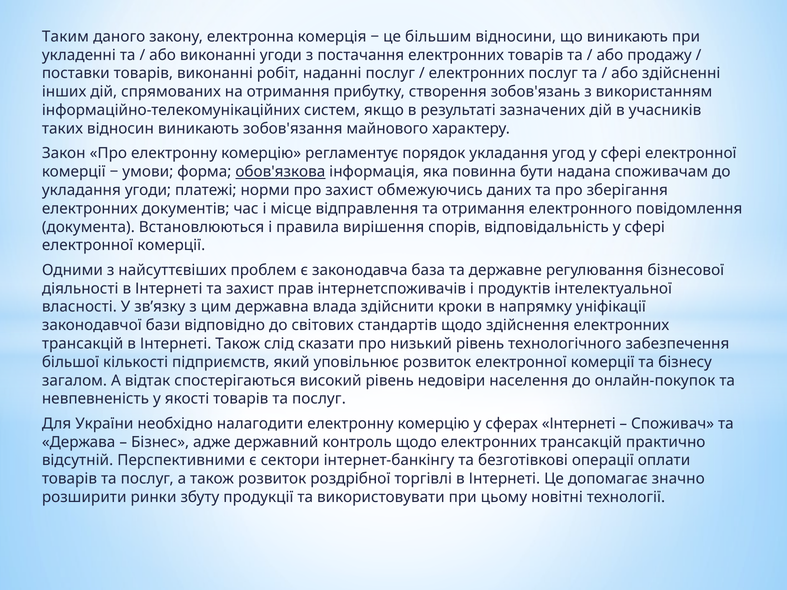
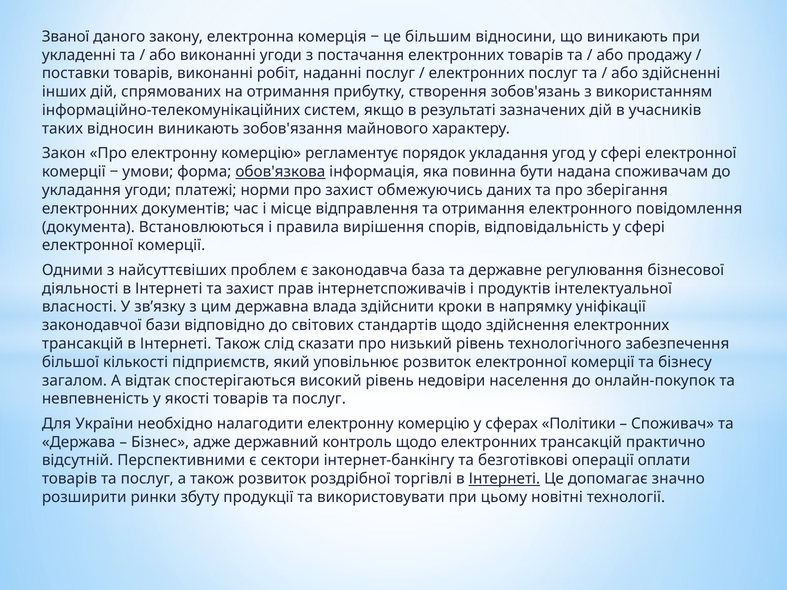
Таким: Таким -> Званої (66, 37)
сферах Інтернеті: Інтернеті -> Політики (579, 424)
Інтернеті underline: none -> present (504, 479)
